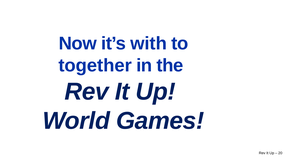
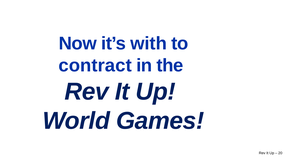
together: together -> contract (95, 66)
